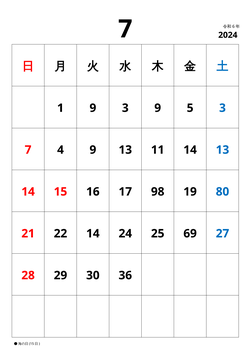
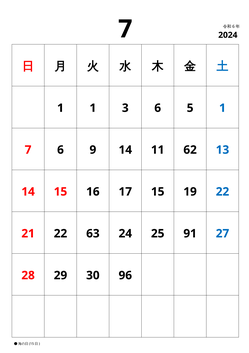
1 9: 9 -> 1 (93, 108)
3 9: 9 -> 6 (158, 108)
5 3: 3 -> 1 (222, 108)
7 4: 4 -> 6 (60, 149)
9 13: 13 -> 14 (125, 149)
11 14: 14 -> 62 (190, 149)
17 98: 98 -> 15 (158, 191)
19 80: 80 -> 22 (222, 191)
22 14: 14 -> 63 (93, 233)
69: 69 -> 91 (190, 233)
36: 36 -> 96 (125, 275)
